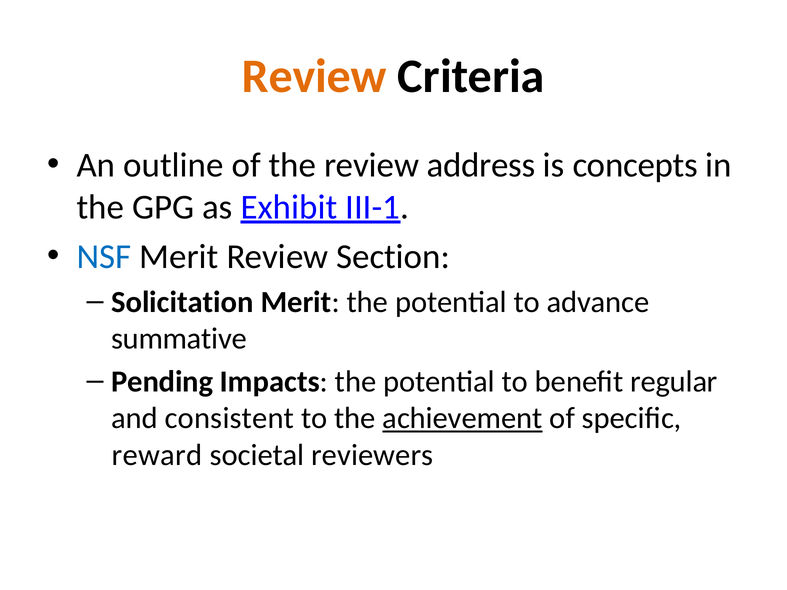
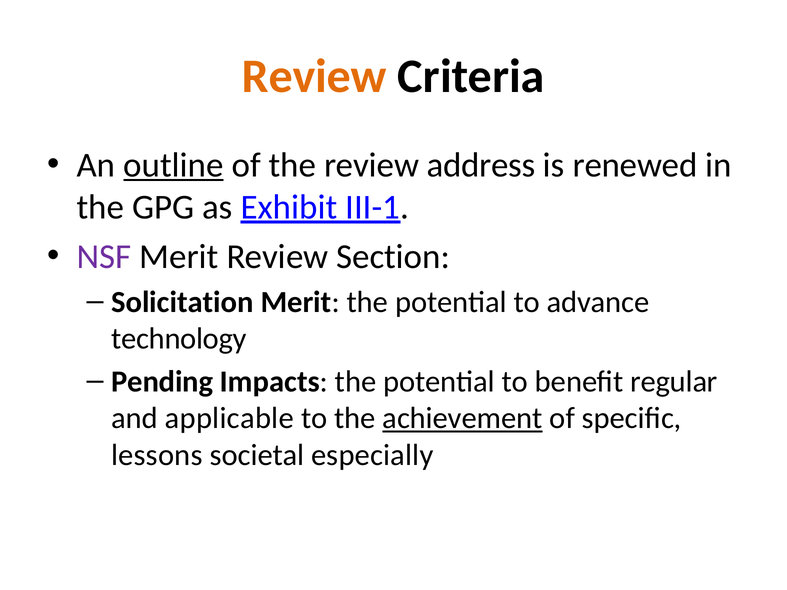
outline underline: none -> present (173, 165)
concepts: concepts -> renewed (635, 165)
NSF colour: blue -> purple (104, 257)
summative: summative -> technology (179, 339)
consistent: consistent -> applicable (229, 418)
reward: reward -> lessons (157, 455)
reviewers: reviewers -> especially (372, 455)
